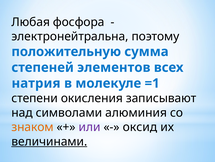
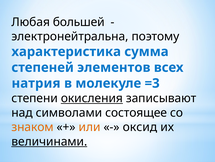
фосфора: фосфора -> большей (79, 22)
положительную: положительную -> характеристика (66, 51)
=1: =1 -> =3 (152, 83)
окисления underline: none -> present (92, 98)
алюминия: алюминия -> состоящее (136, 112)
или colour: purple -> orange (90, 127)
